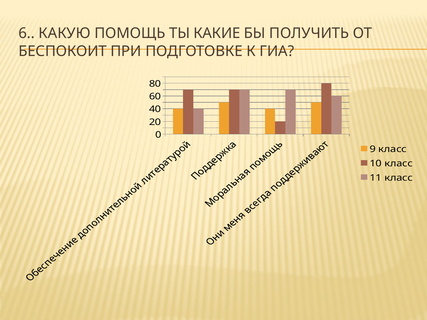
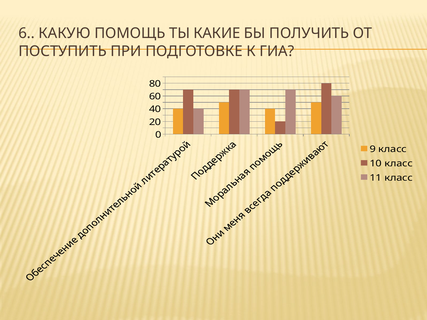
БЕСПОКОИТ: БЕСПОКОИТ -> ПОСТУПИТЬ (63, 51)
